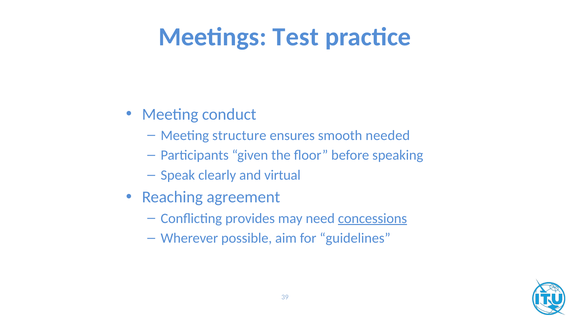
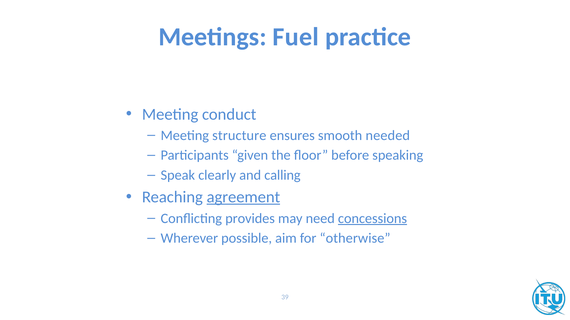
Test: Test -> Fuel (296, 37)
virtual: virtual -> calling (282, 176)
agreement underline: none -> present (243, 198)
guidelines: guidelines -> otherwise (355, 239)
